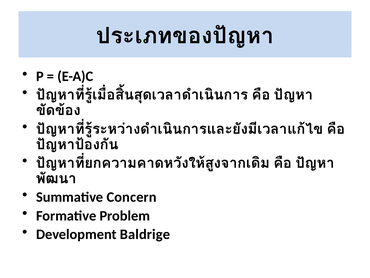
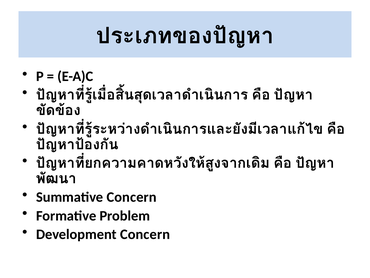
Development Baldrige: Baldrige -> Concern (145, 234)
